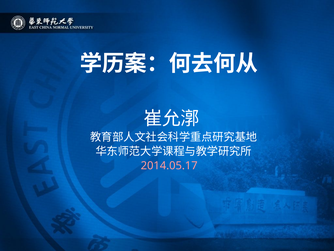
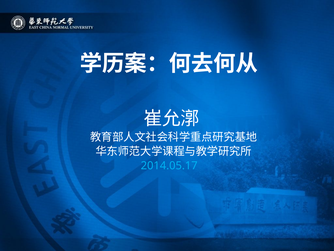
2014.05.17 colour: pink -> light blue (169, 165)
